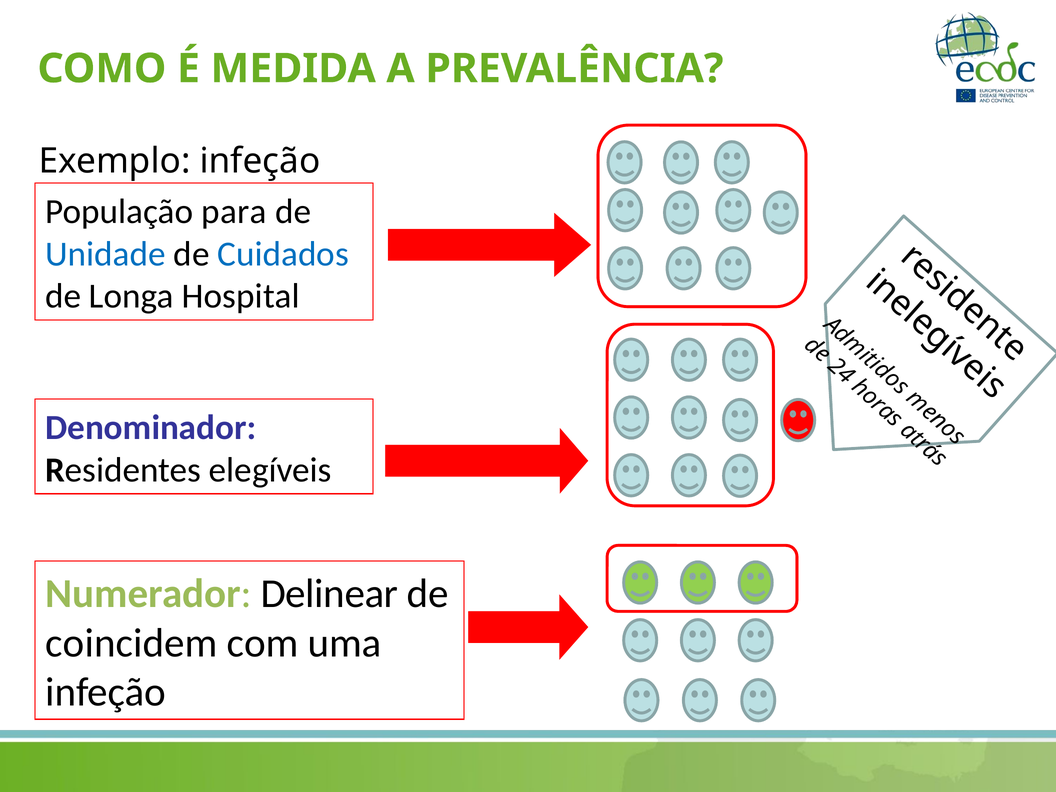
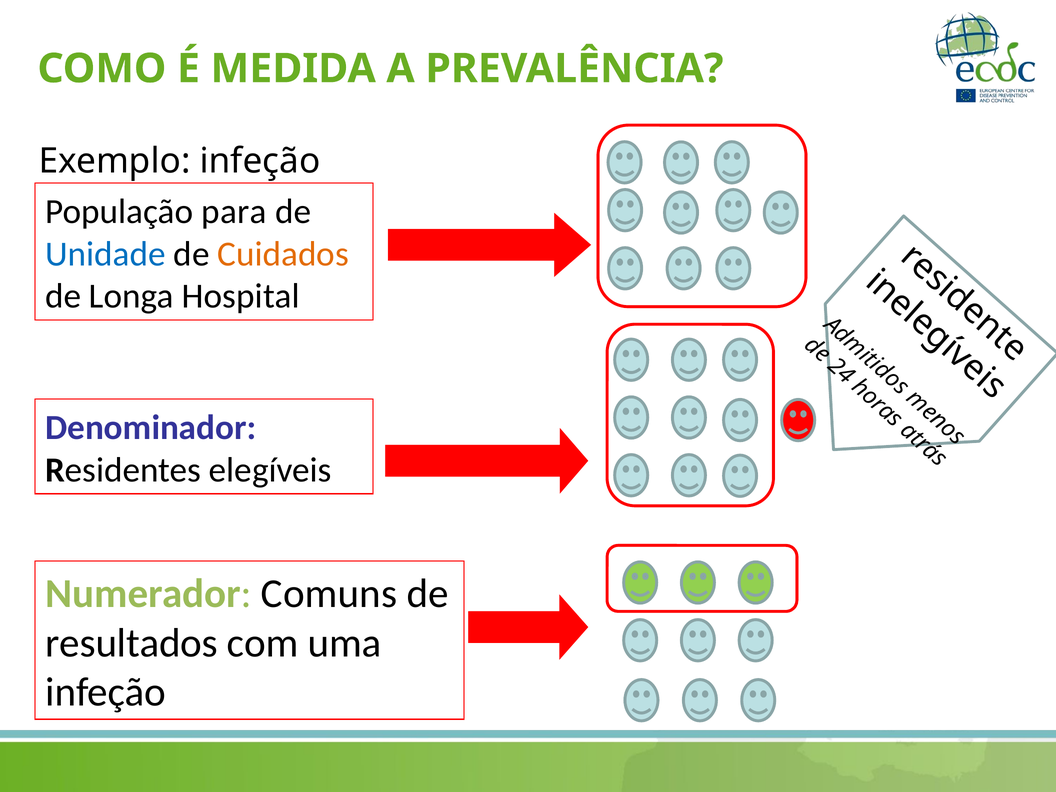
Cuidados colour: blue -> orange (283, 254)
Delinear: Delinear -> Comuns (329, 594)
coincidem: coincidem -> resultados (132, 643)
